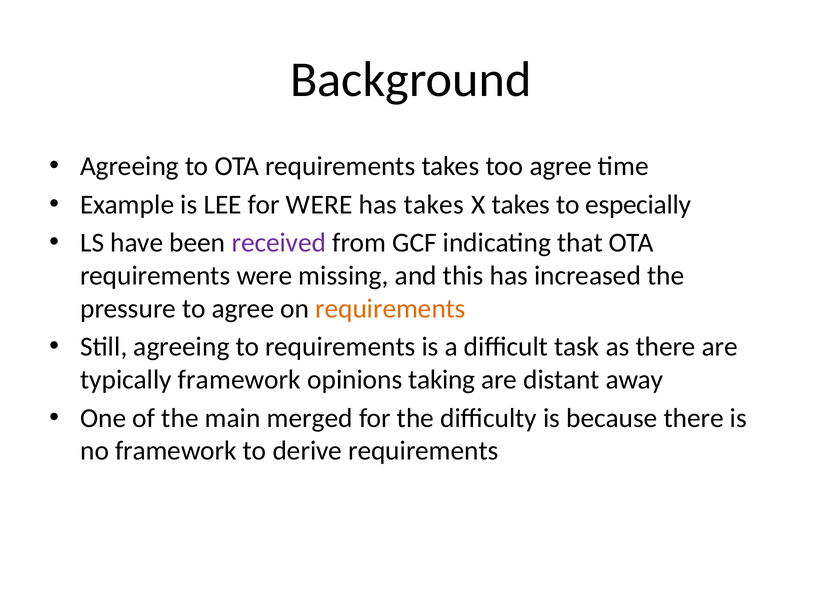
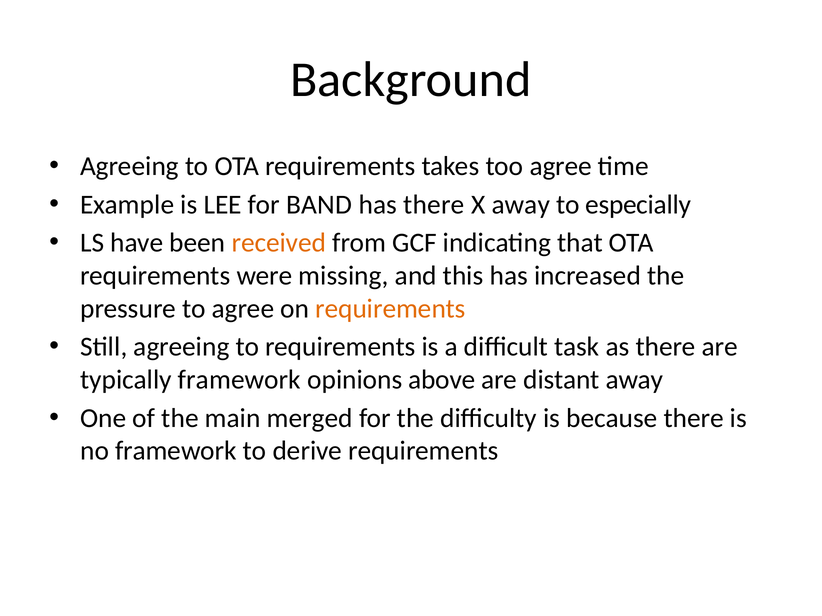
for WERE: WERE -> BAND (319, 205)
has takes: takes -> there (434, 205)
X takes: takes -> away (521, 205)
received colour: purple -> orange (279, 243)
taking: taking -> above (442, 380)
